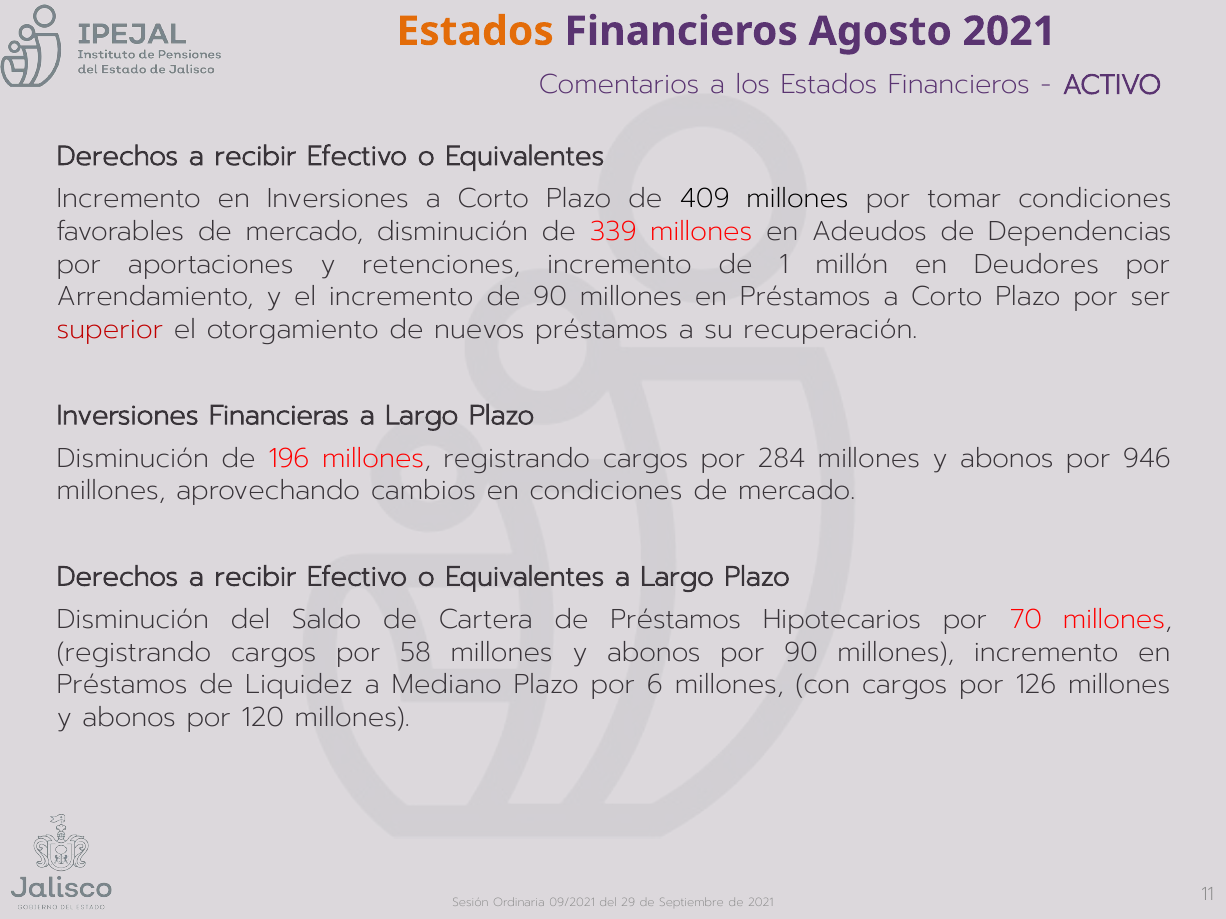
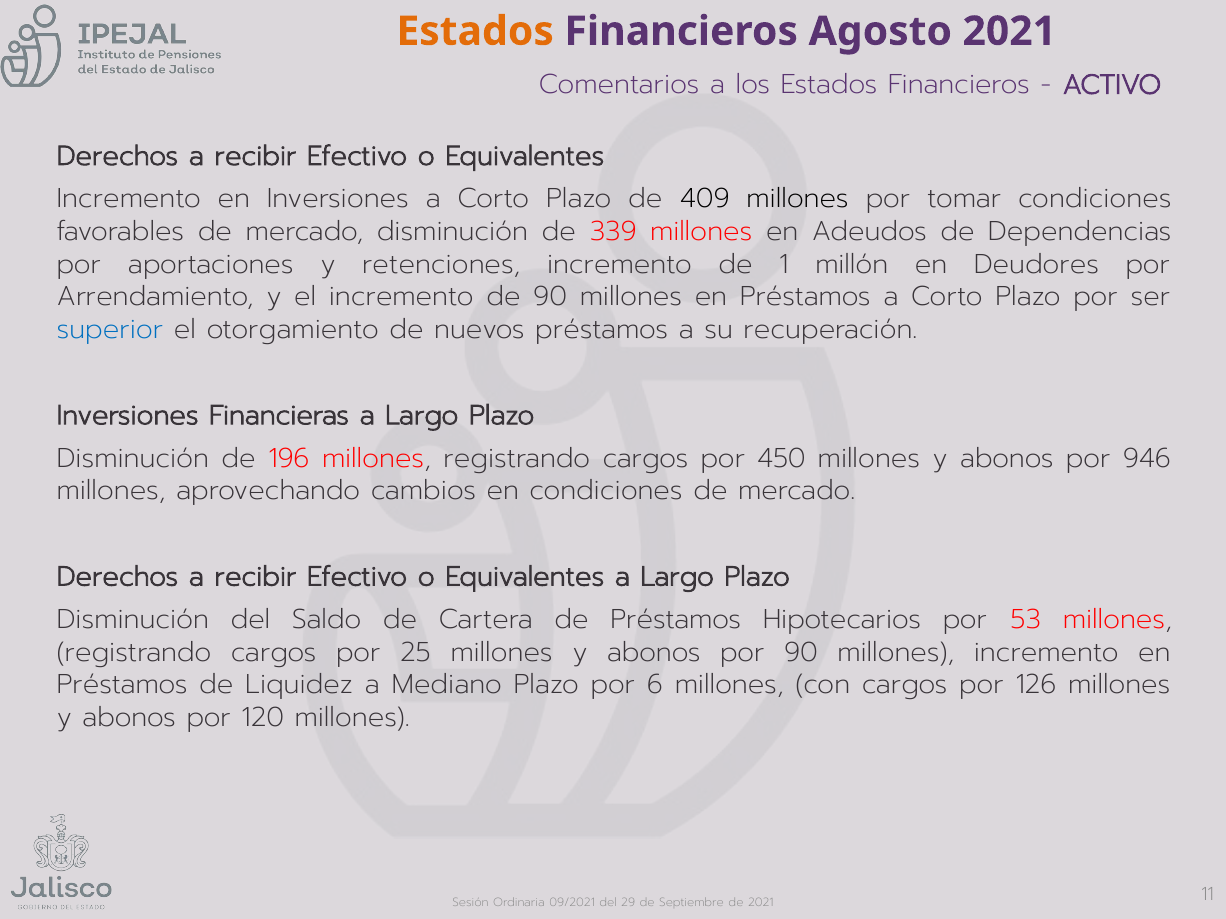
superior colour: red -> blue (110, 330)
284: 284 -> 450 (782, 458)
70: 70 -> 53 (1026, 620)
58: 58 -> 25 (415, 652)
